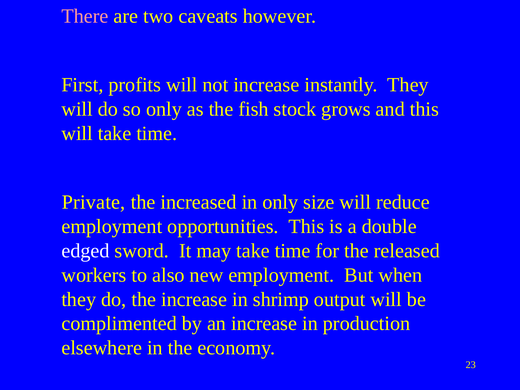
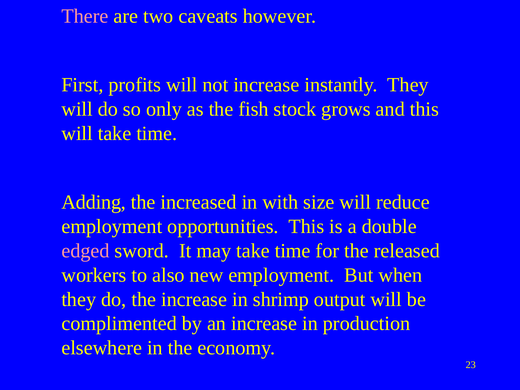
Private: Private -> Adding (94, 202)
in only: only -> with (280, 202)
edged colour: white -> pink (86, 251)
